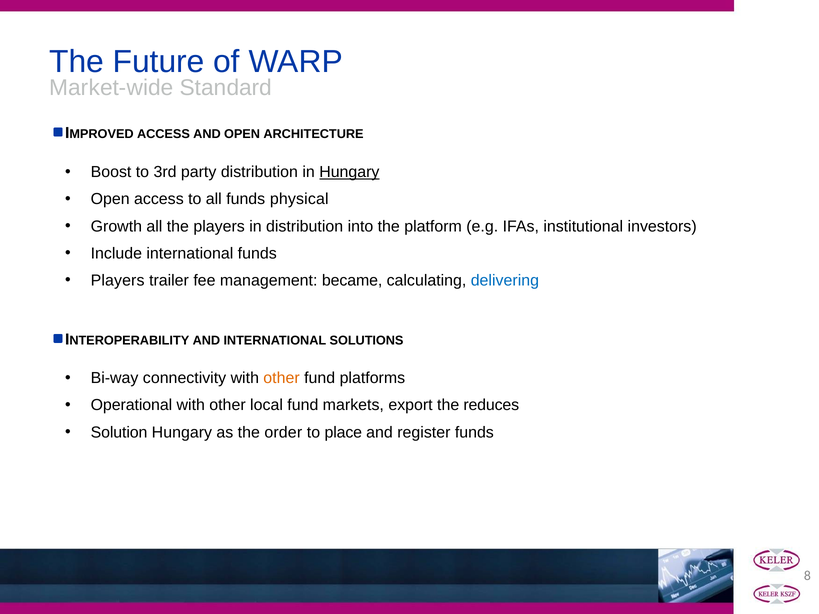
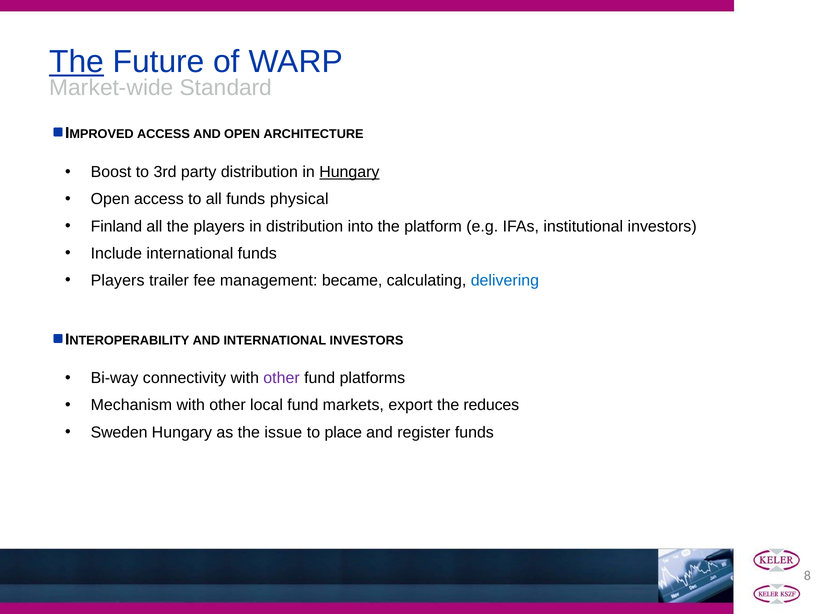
The underline: none -> present (77, 62)
Growth: Growth -> Finland (116, 226)
INTERNATIONAL SOLUTIONS: SOLUTIONS -> INVESTORS (366, 340)
other colour: orange -> purple (282, 378)
Operational: Operational -> Mechanism (131, 405)
Solution: Solution -> Sweden (119, 432)
order: order -> issue (283, 432)
